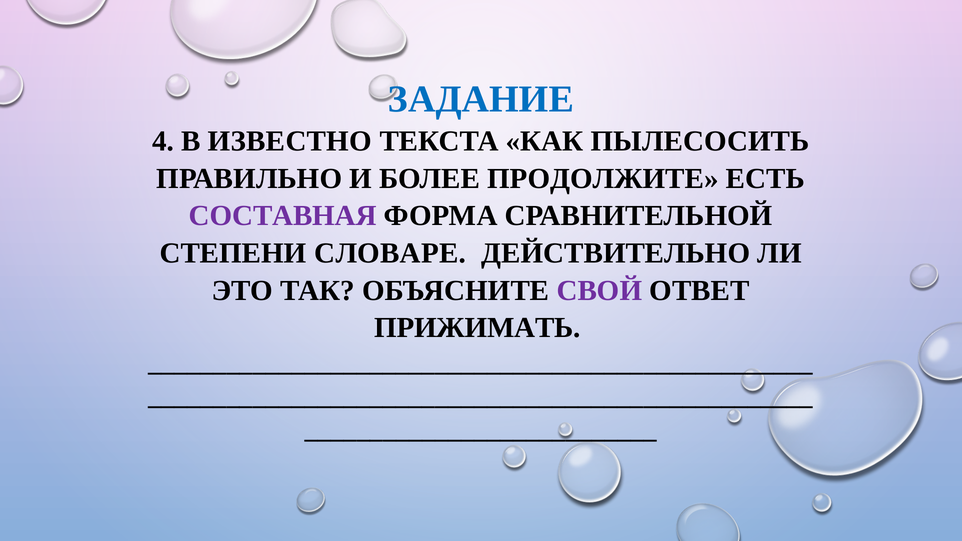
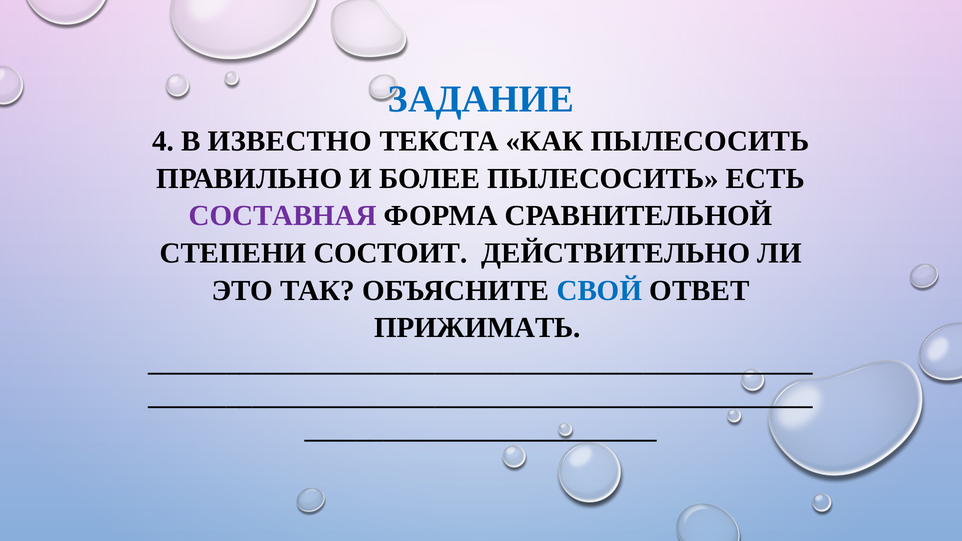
БОЛЕЕ ПРОДОЛЖИТЕ: ПРОДОЛЖИТЕ -> ПЫЛЕСОСИТЬ (603, 179)
СЛОВАРЕ: СЛОВАРЕ -> СОСТОИТ (391, 253)
СВОЙ colour: purple -> blue (599, 291)
